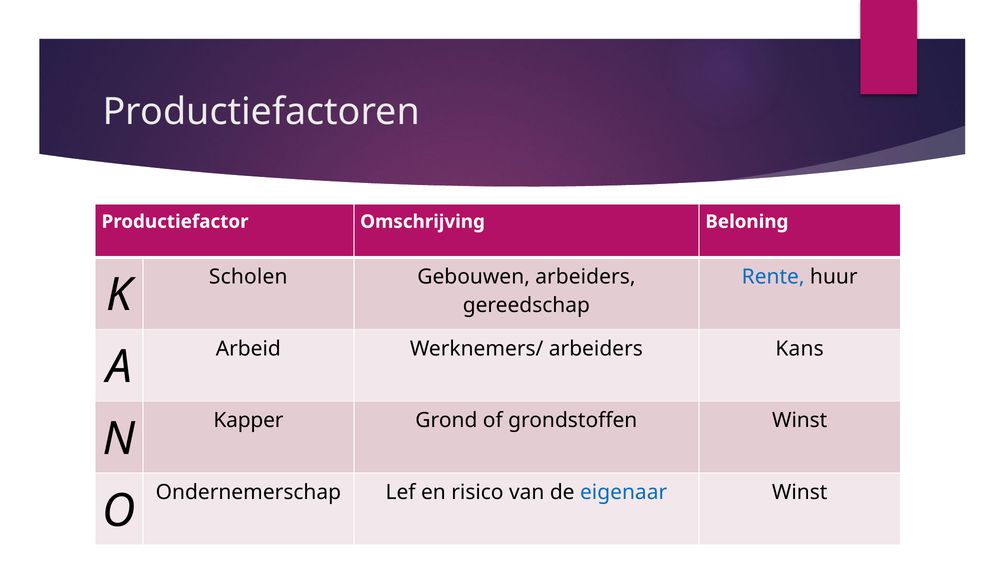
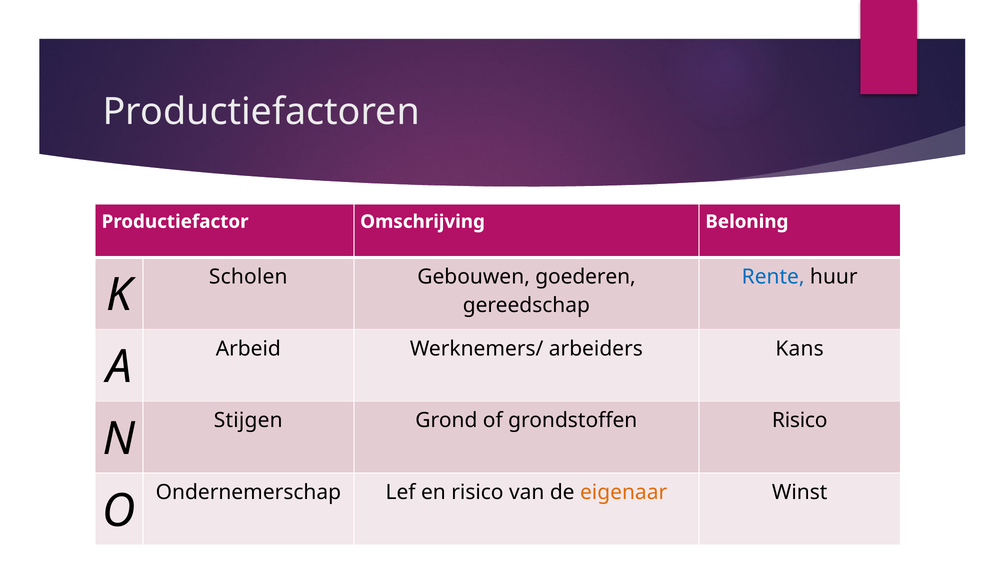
Gebouwen arbeiders: arbeiders -> goederen (585, 277)
Kapper: Kapper -> Stijgen (248, 421)
grondstoffen Winst: Winst -> Risico (800, 421)
eigenaar colour: blue -> orange (624, 493)
